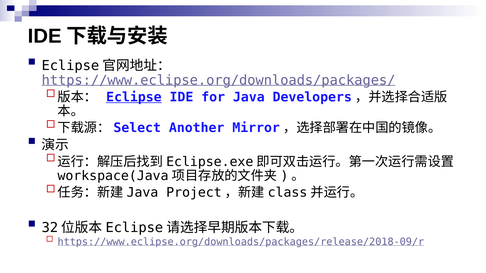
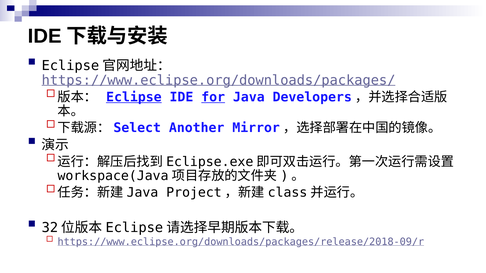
for underline: none -> present (213, 97)
